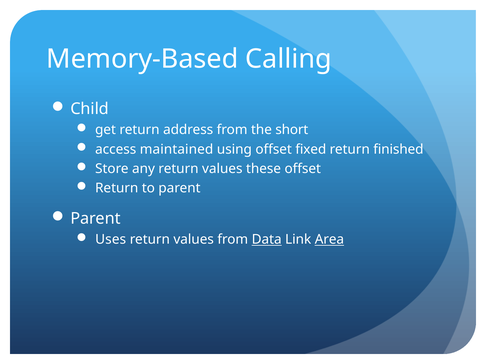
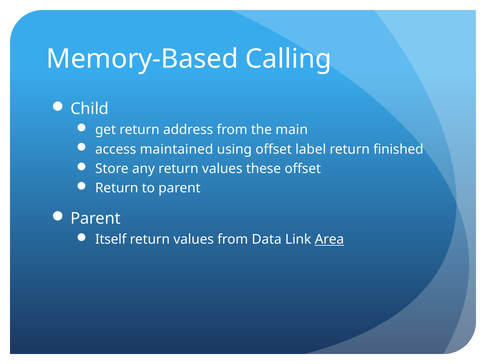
short: short -> main (292, 130)
fixed: fixed -> label (311, 149)
Uses: Uses -> Itself (111, 240)
Data underline: present -> none (267, 240)
